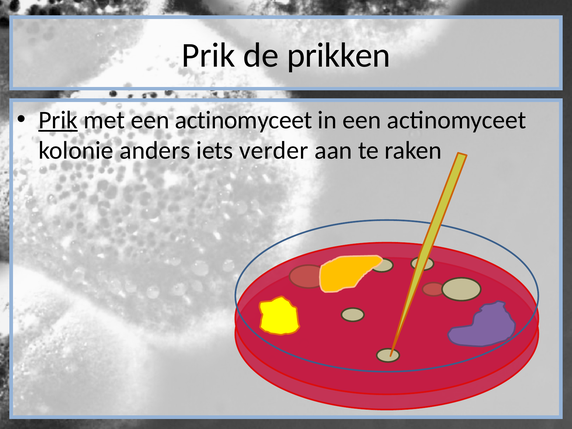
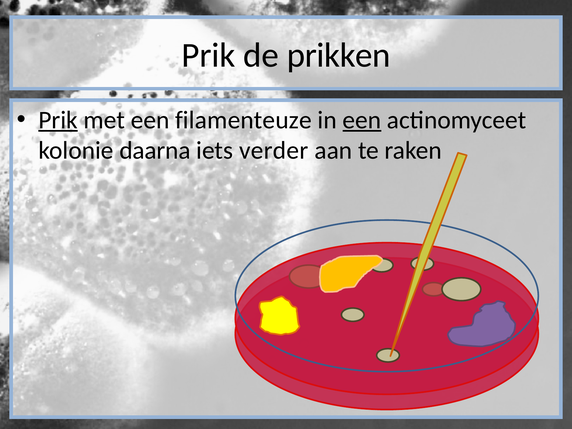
met een actinomyceet: actinomyceet -> filamenteuze (243, 120)
een underline: none -> present (362, 120)
anders: anders -> daarna (155, 151)
